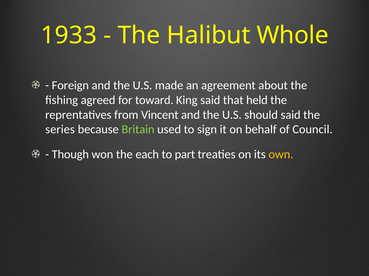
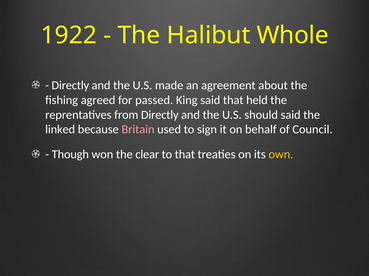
1933: 1933 -> 1922 (69, 35)
Foreign: Foreign -> Directly (70, 86)
toward: toward -> passed (154, 100)
from Vincent: Vincent -> Directly (160, 115)
series: series -> linked (60, 130)
Britain colour: light green -> pink (138, 130)
each: each -> clear (147, 155)
to part: part -> that (185, 155)
